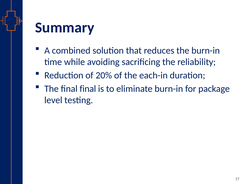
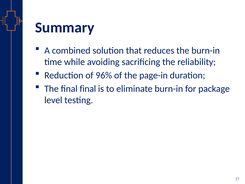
20%: 20% -> 96% (104, 75)
each-in: each-in -> page-in (153, 75)
